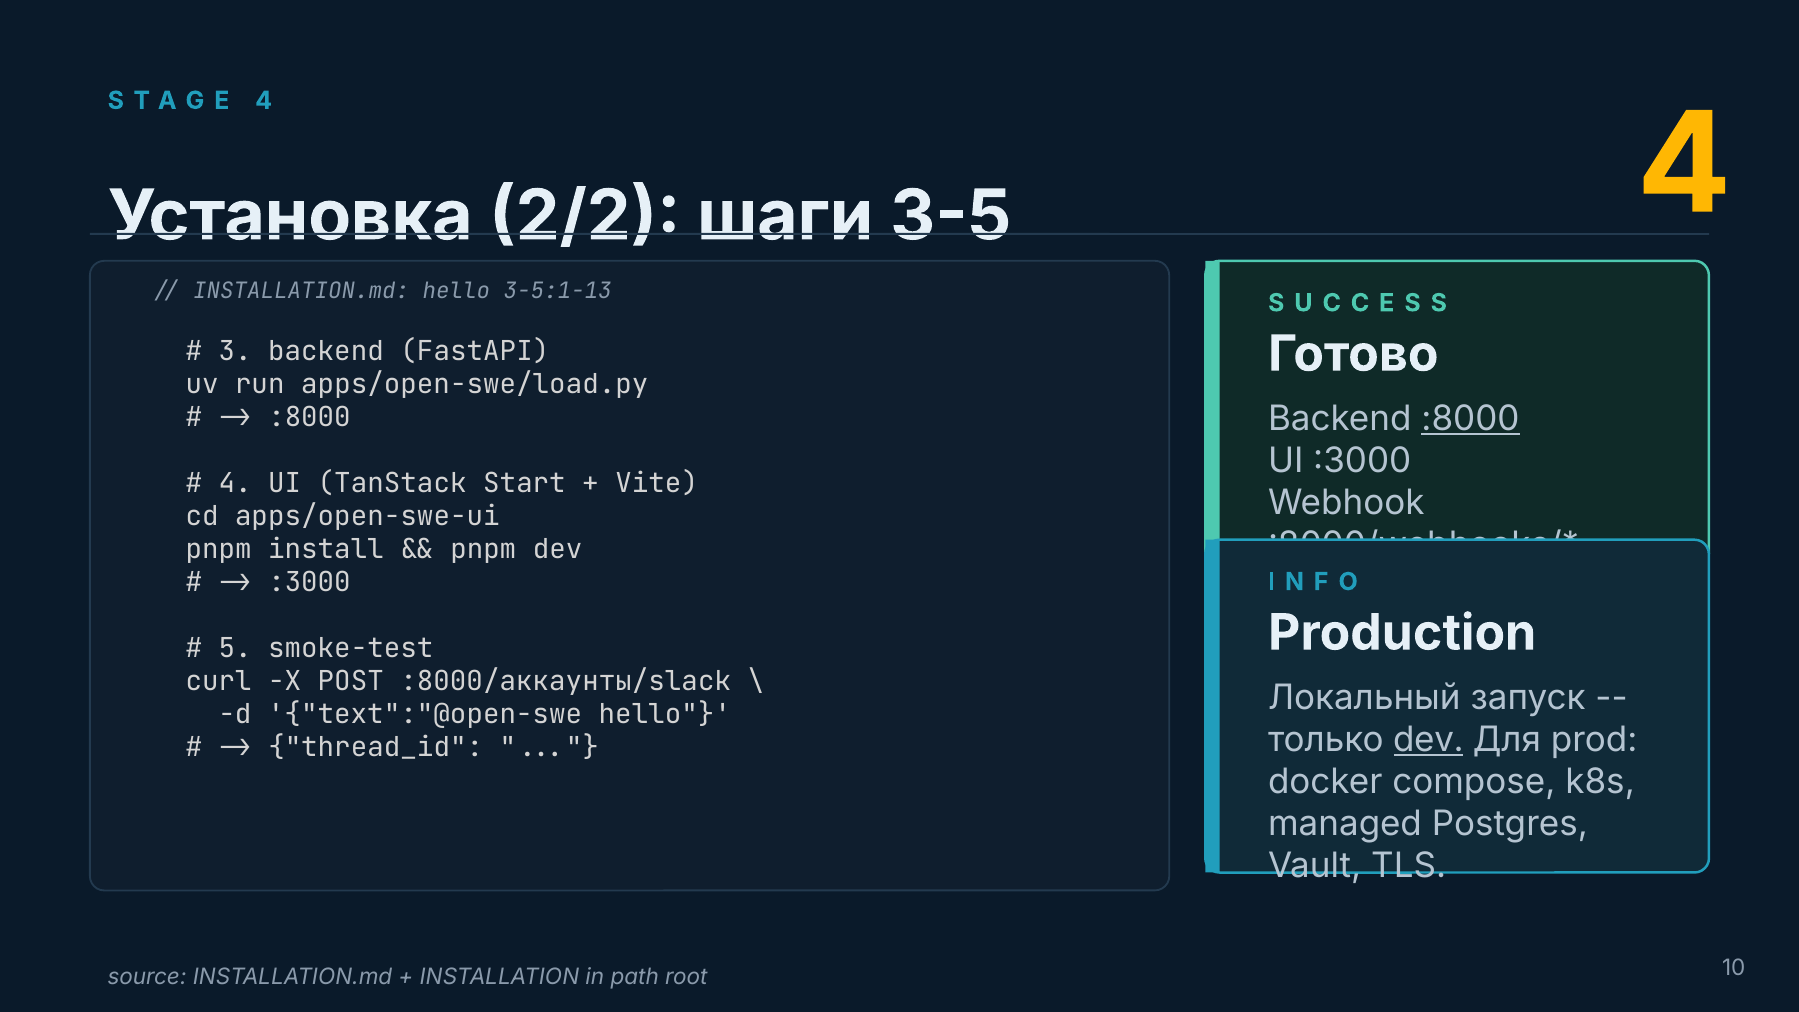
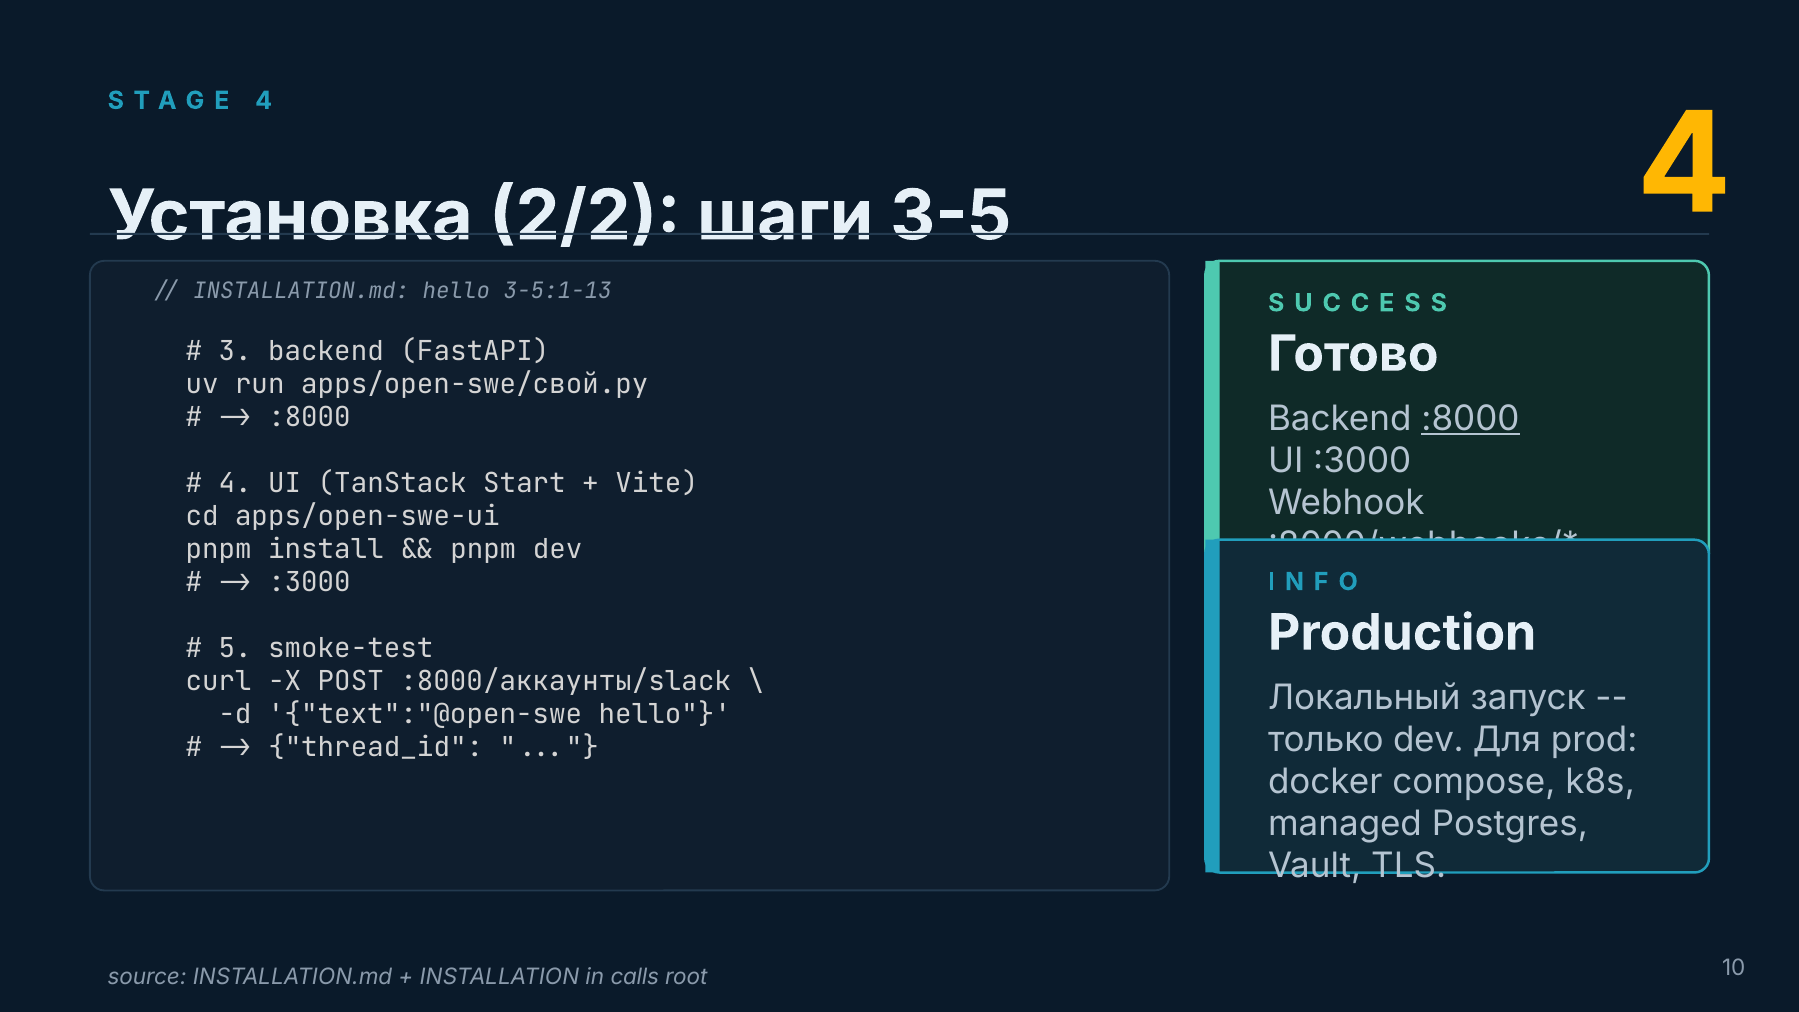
apps/open-swe/load.py: apps/open-swe/load.py -> apps/open-swe/свой.py (475, 384)
dev underline: present -> none (1428, 740)
path: path -> calls (635, 977)
